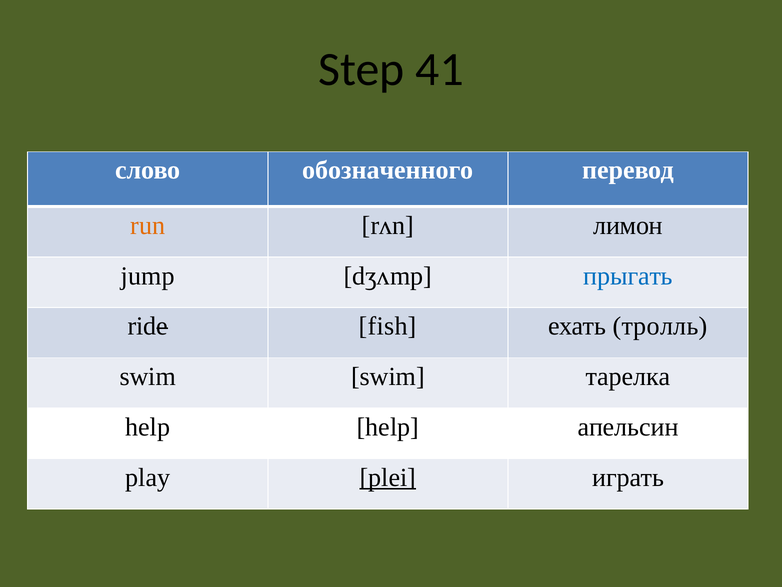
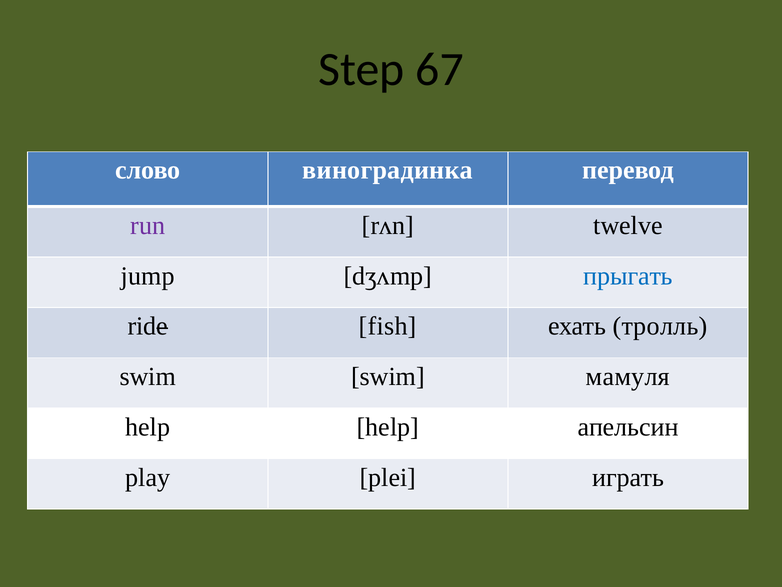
41: 41 -> 67 (440, 69)
обозначенного: обозначенного -> виноградинка (388, 170)
run colour: orange -> purple (148, 225)
лимон: лимон -> twelve (628, 225)
тарелка: тарелка -> мамуля (628, 376)
plei underline: present -> none (388, 477)
